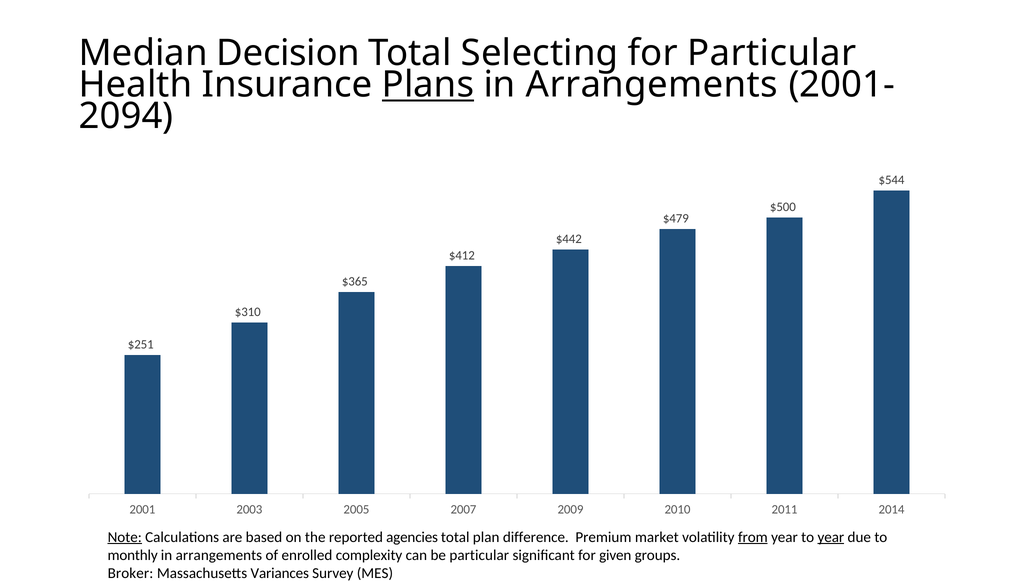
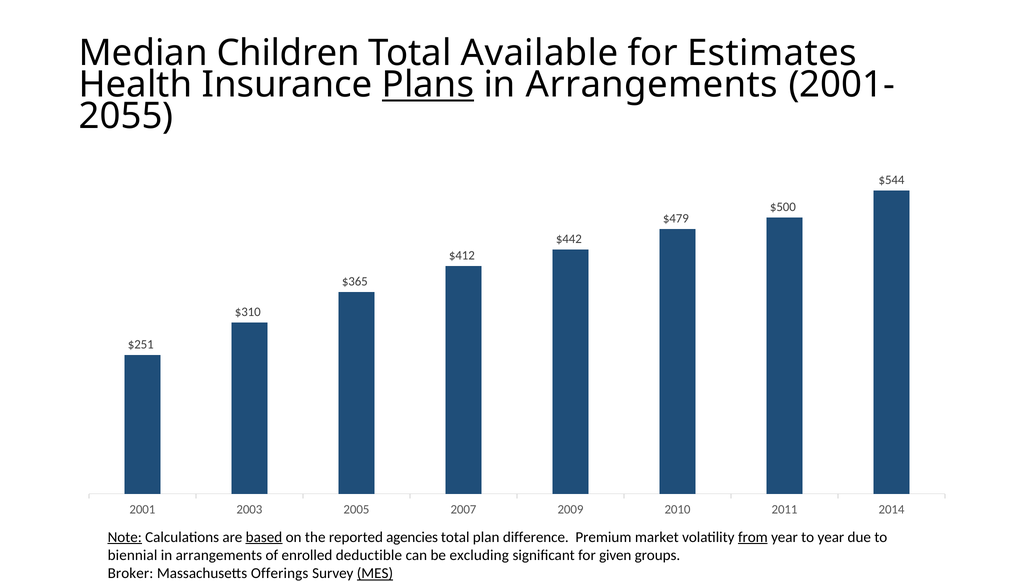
Decision: Decision -> Children (288, 53)
Selecting: Selecting -> Available (540, 53)
for Particular: Particular -> Estimates (772, 53)
2094: 2094 -> 2055 (126, 116)
based underline: none -> present (264, 537)
year underline: present -> none (831, 537)
monthly: monthly -> biennial (132, 555)
complexity: complexity -> deductible (369, 555)
be particular: particular -> excluding (479, 555)
Variances: Variances -> Offerings (280, 573)
MES underline: none -> present (375, 573)
